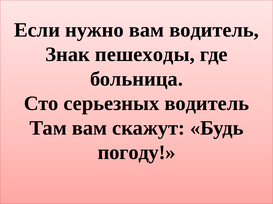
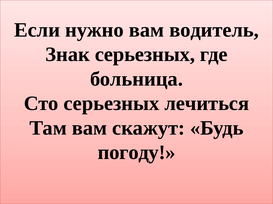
Знак пешеходы: пешеходы -> серьезных (145, 55)
серьезных водитель: водитель -> лечиться (207, 104)
